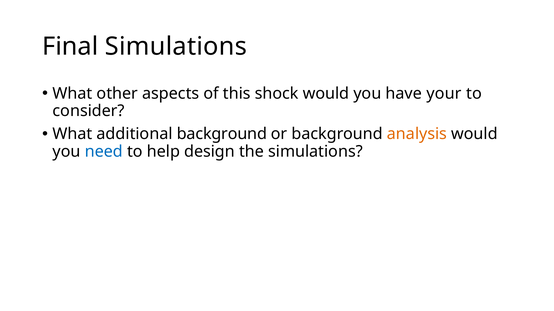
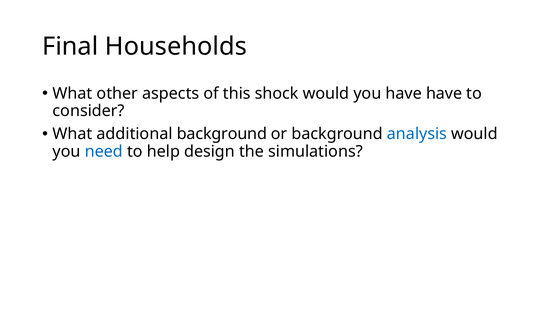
Final Simulations: Simulations -> Households (176, 47)
have your: your -> have (444, 94)
analysis colour: orange -> blue (417, 134)
